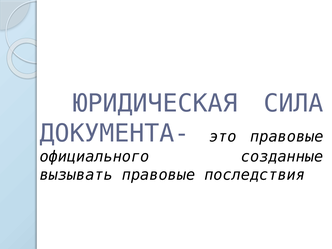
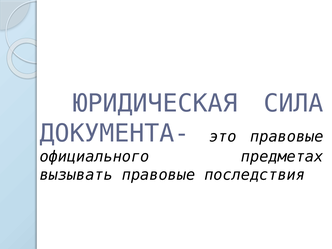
созданные: созданные -> предметах (282, 157)
